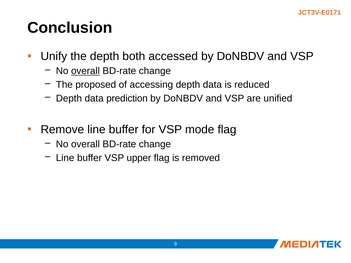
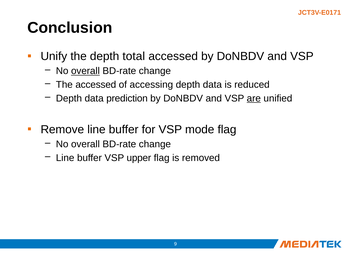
both: both -> total (134, 56)
The proposed: proposed -> accessed (96, 85)
are underline: none -> present (254, 98)
